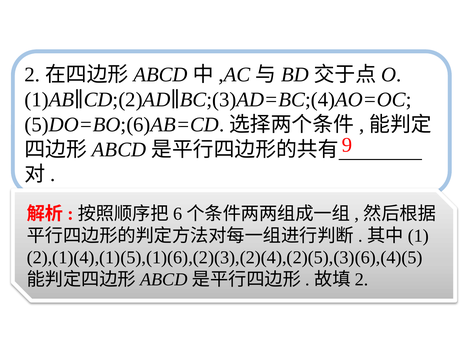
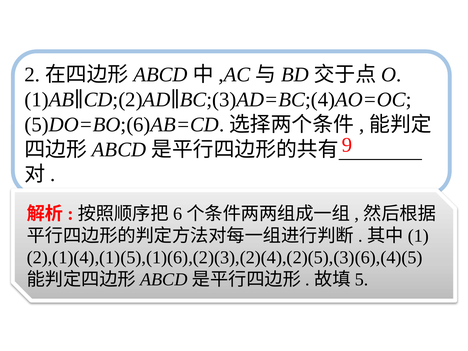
2: 2 -> 5 (362, 279)
